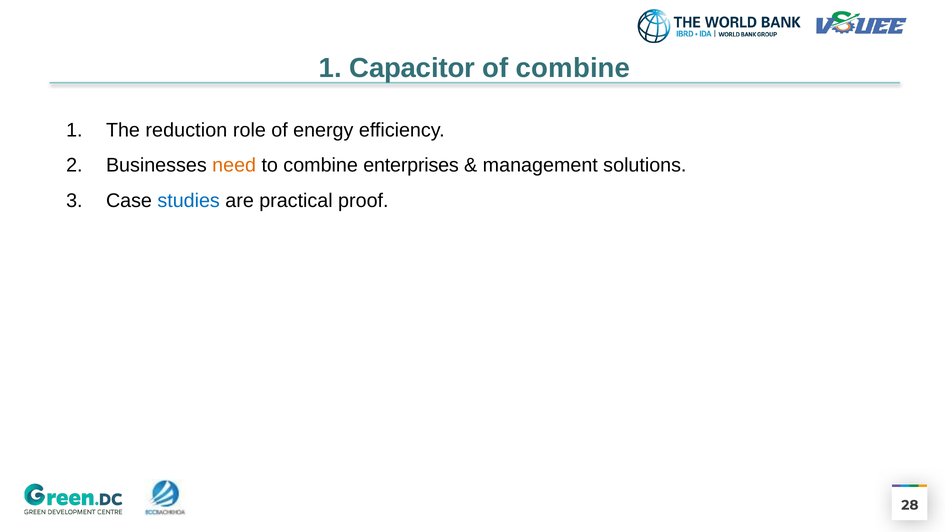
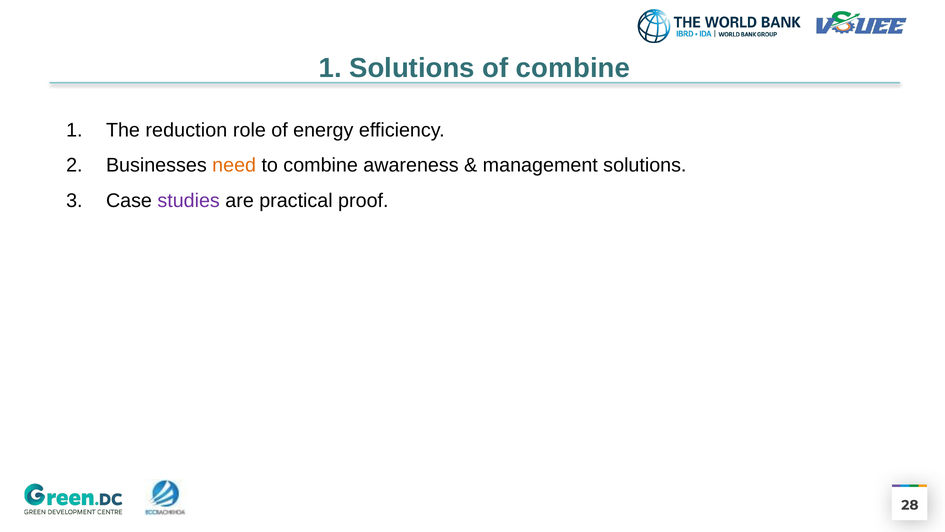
1 Capacitor: Capacitor -> Solutions (412, 68)
enterprises: enterprises -> awareness (411, 165)
studies colour: blue -> purple (189, 201)
